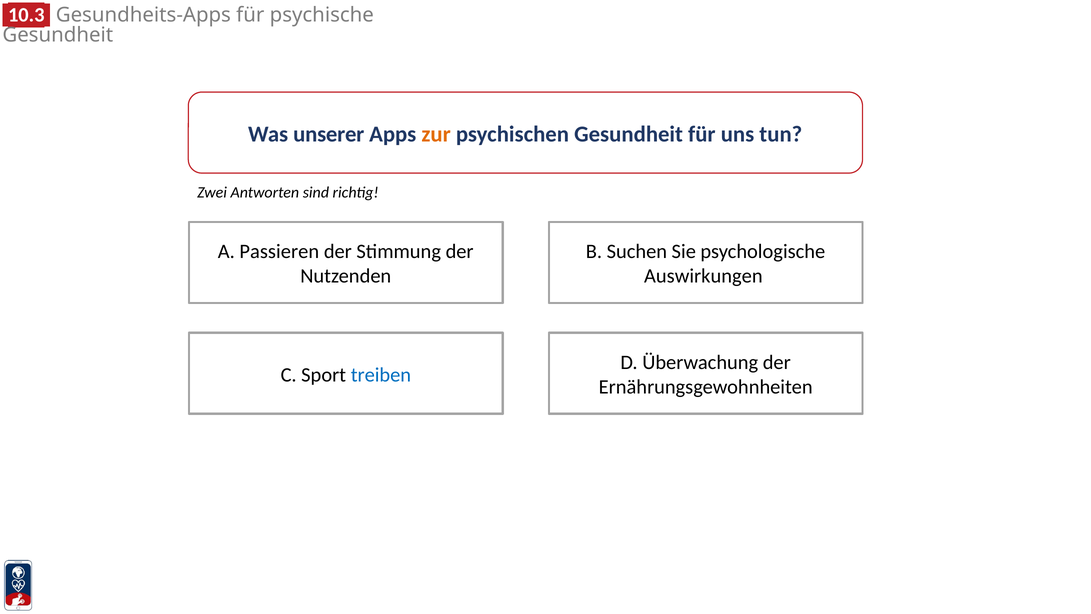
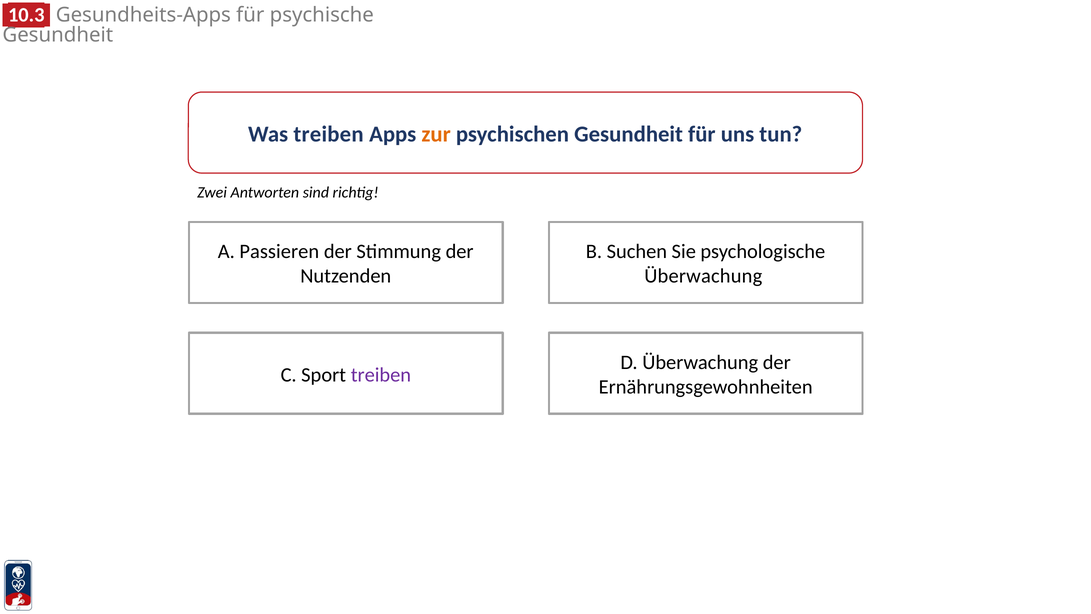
Was unserer: unserer -> treiben (329, 134)
Auswirkungen: Auswirkungen -> Überwachung (703, 276)
treiben colour: blue -> purple (381, 375)
